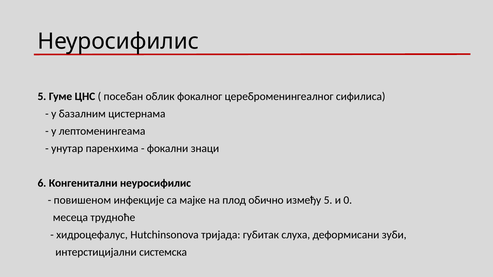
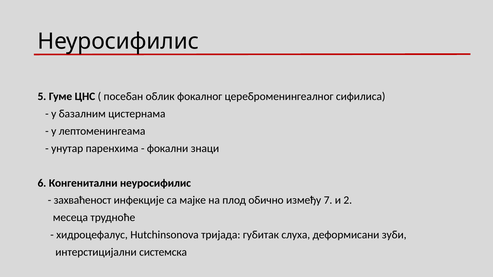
повишеном: повишеном -> захваћеност (83, 200)
између 5: 5 -> 7 (328, 200)
0: 0 -> 2 (348, 200)
